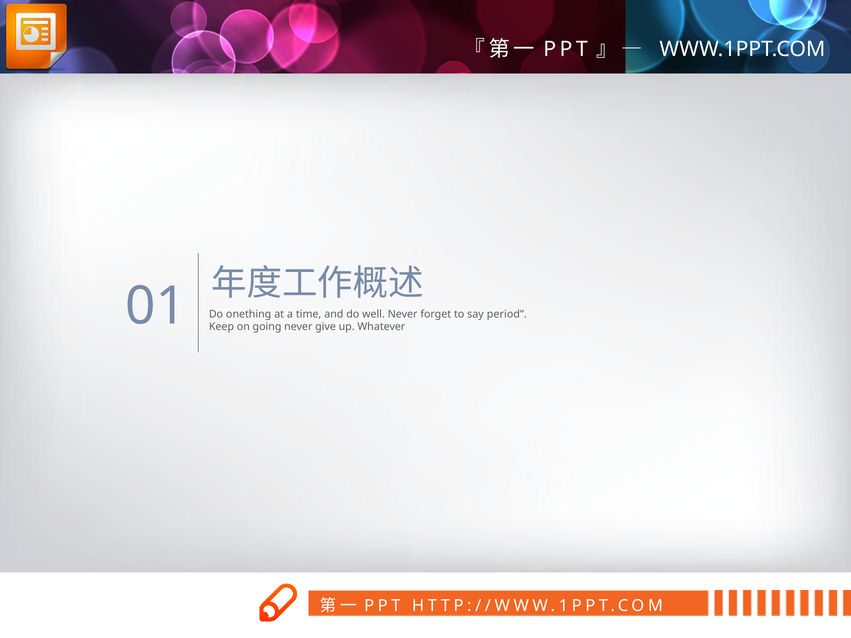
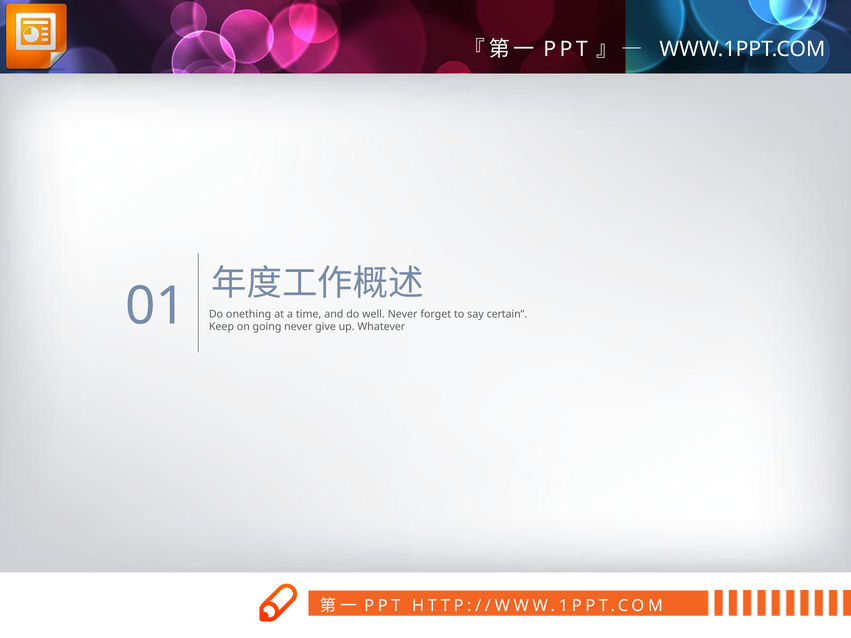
period: period -> certain (507, 314)
